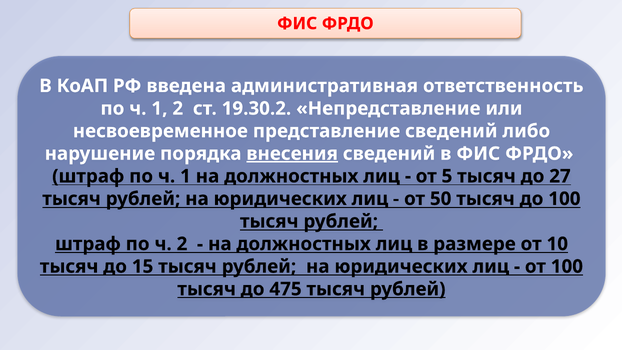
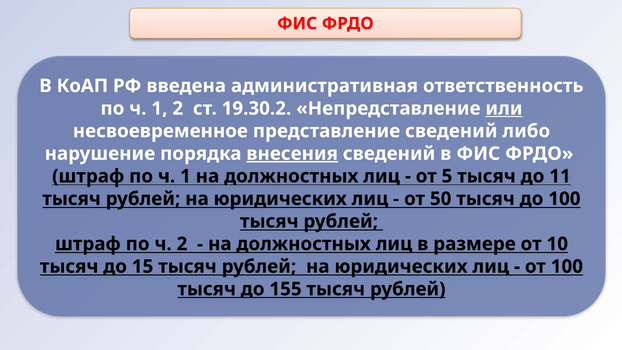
или underline: none -> present (504, 108)
27: 27 -> 11 (560, 176)
475: 475 -> 155 (285, 289)
